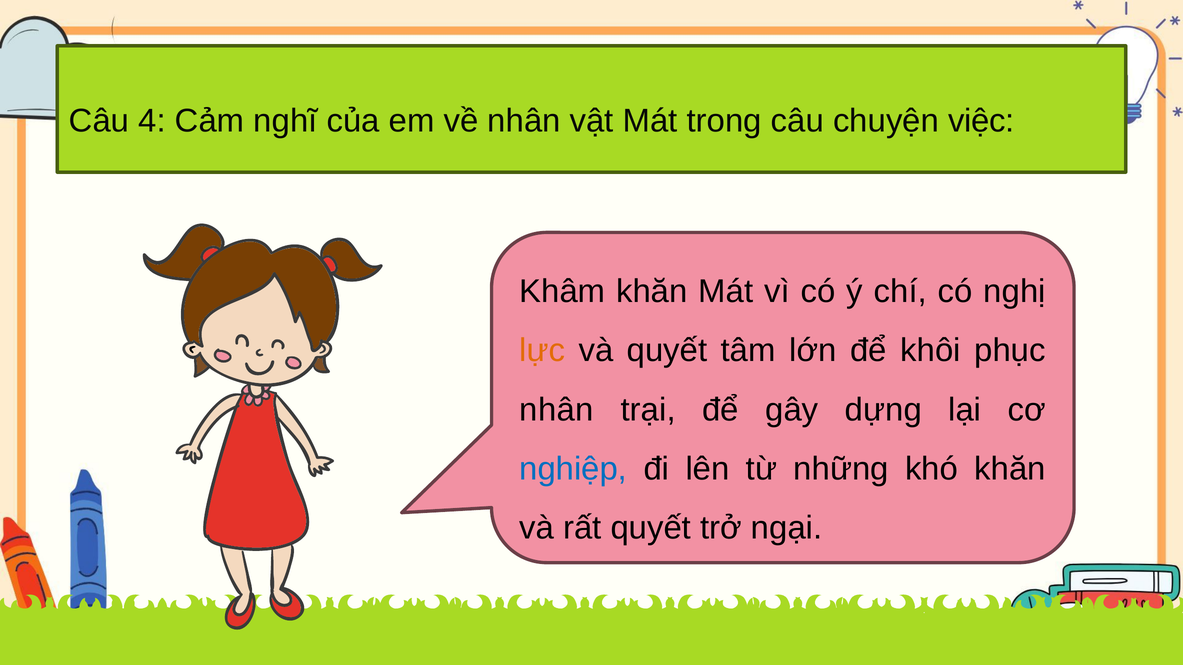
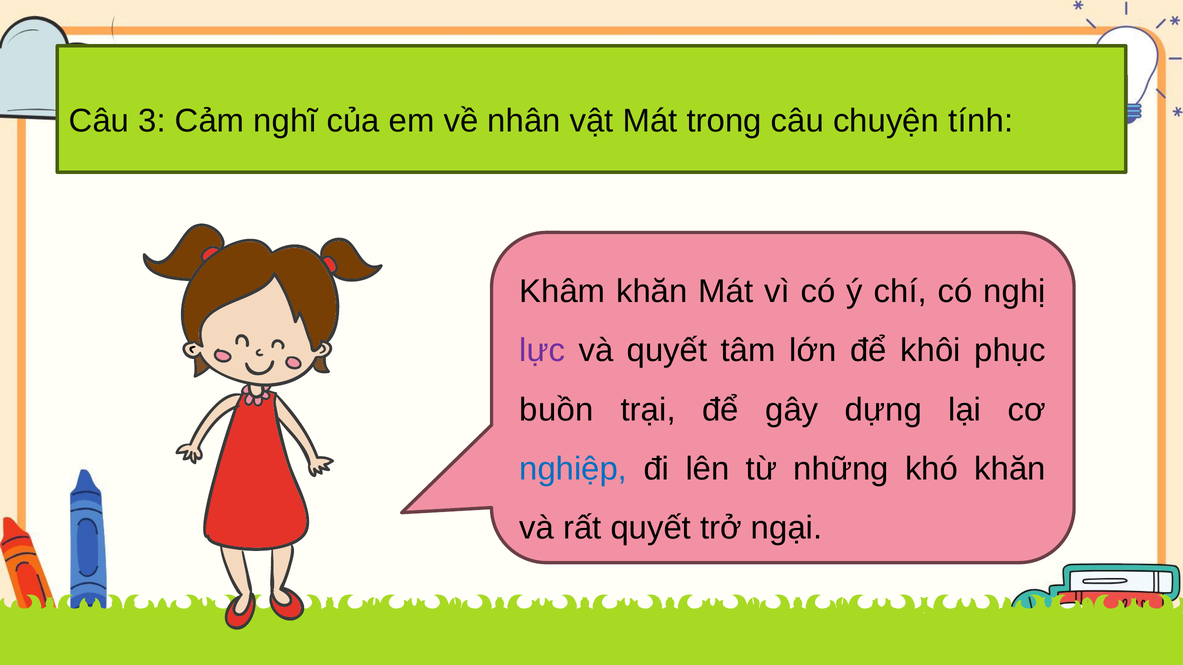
4: 4 -> 3 (152, 121)
việc: việc -> tính (981, 121)
lực colour: orange -> purple (542, 351)
nhân: nhân -> buồn (557, 410)
